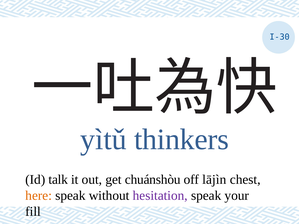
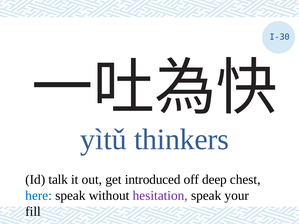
chuánshòu: chuánshòu -> introduced (153, 180)
lājìn: lājìn -> deep (215, 180)
here colour: orange -> blue (39, 196)
